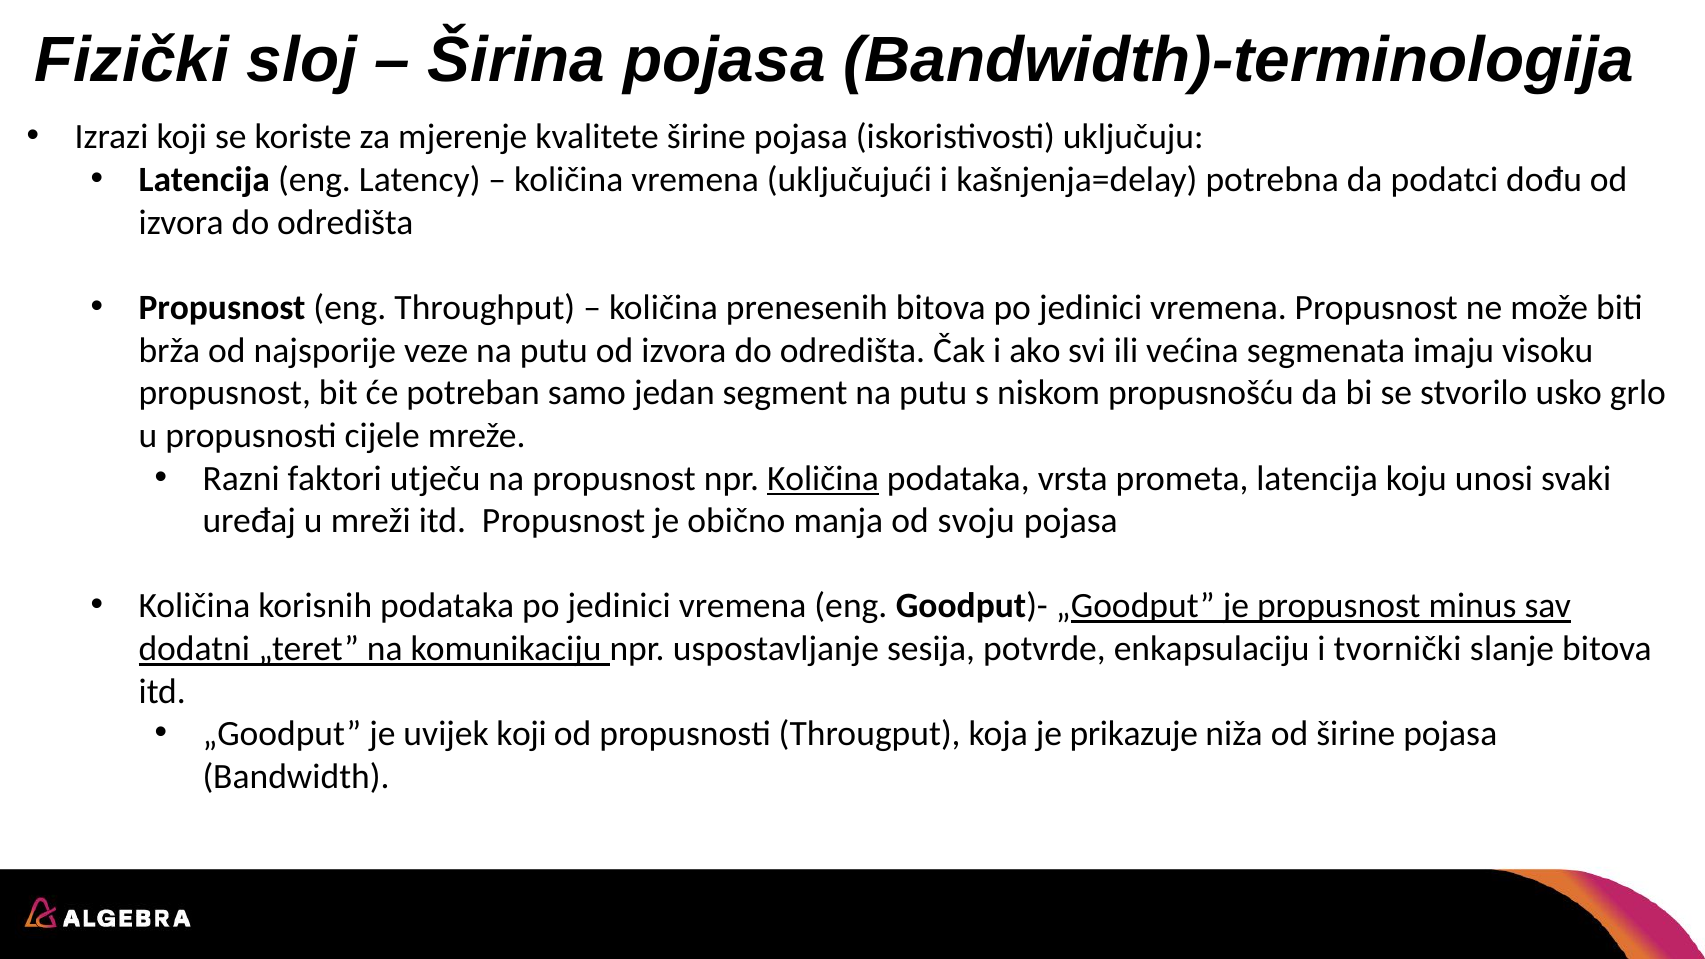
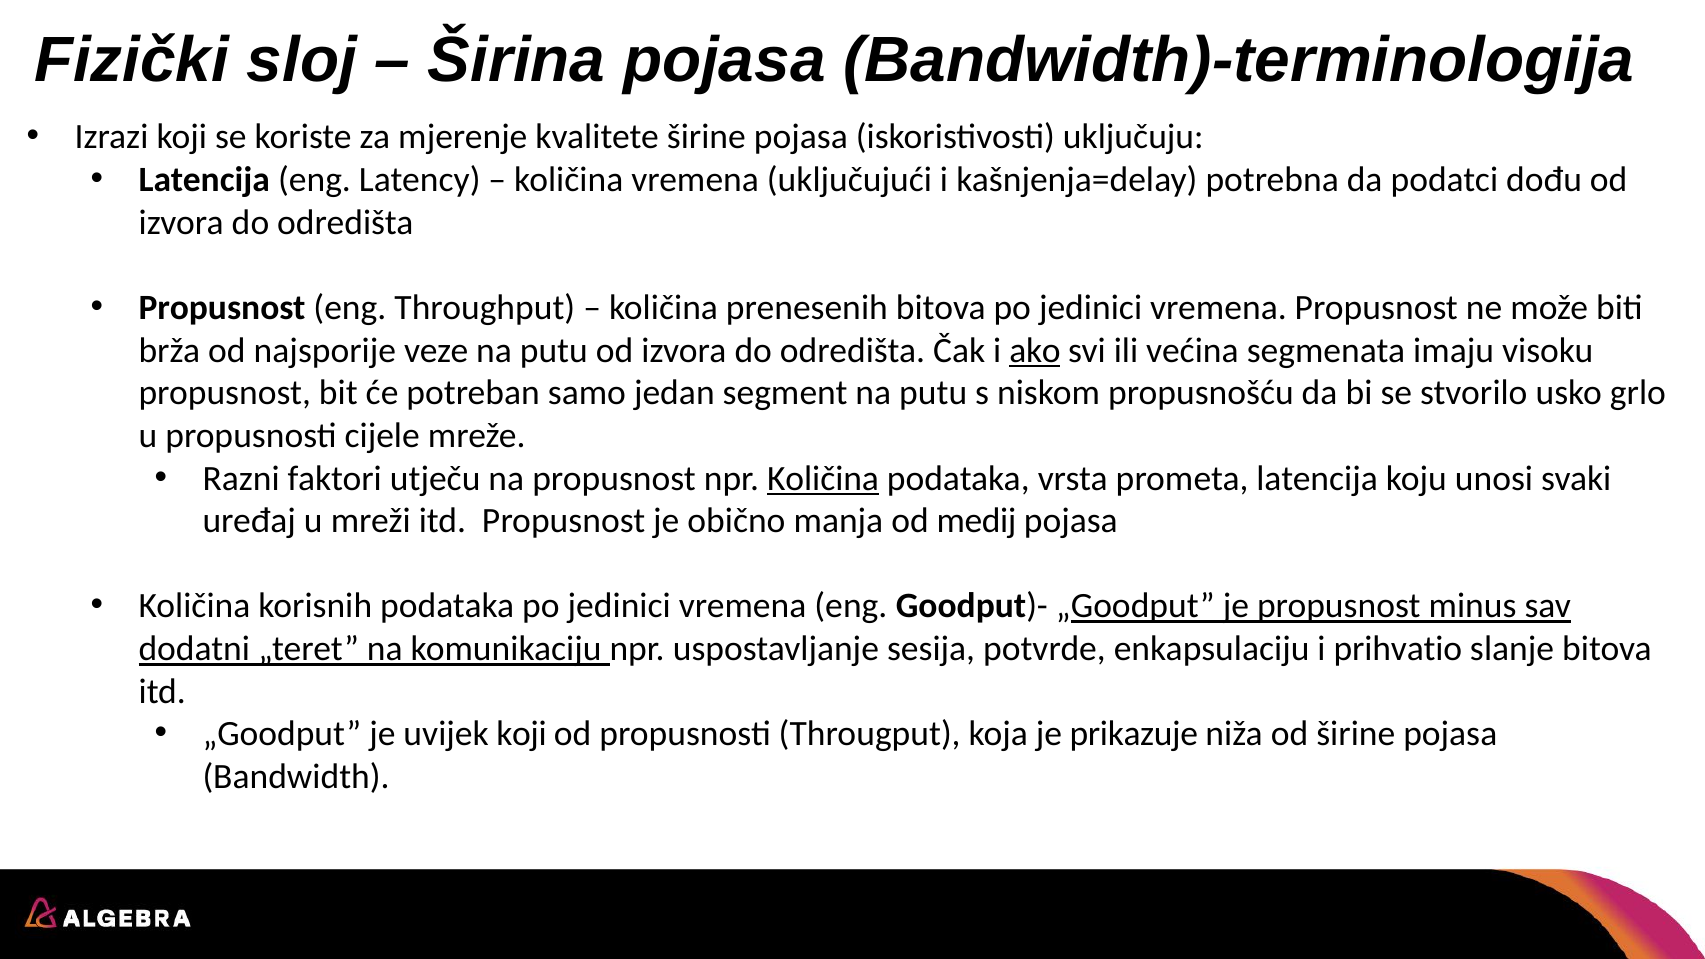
ako underline: none -> present (1035, 350)
svoju: svoju -> medij (976, 521)
tvornički: tvornički -> prihvatio (1398, 649)
